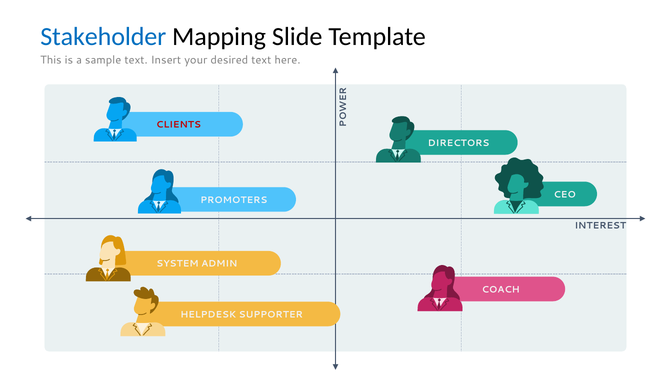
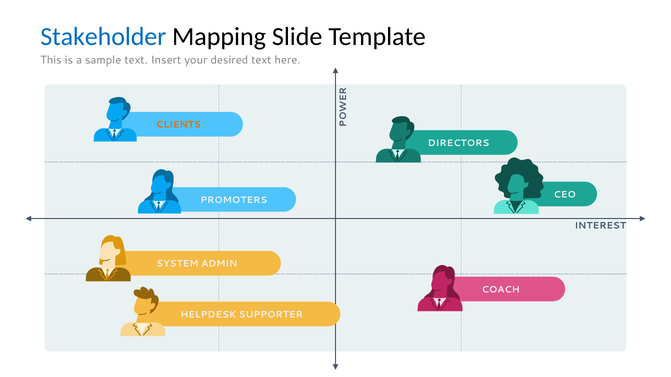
CLIENTS colour: red -> orange (179, 125)
